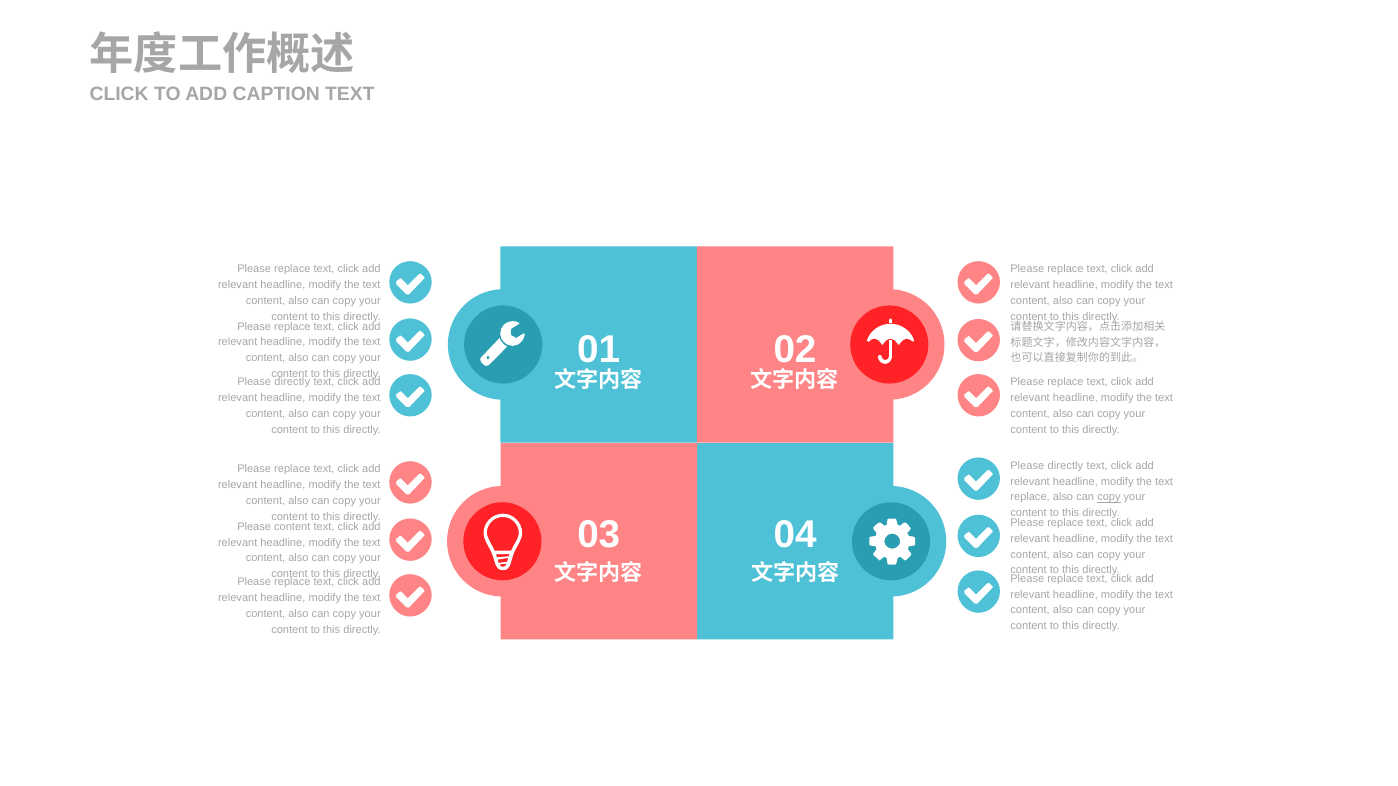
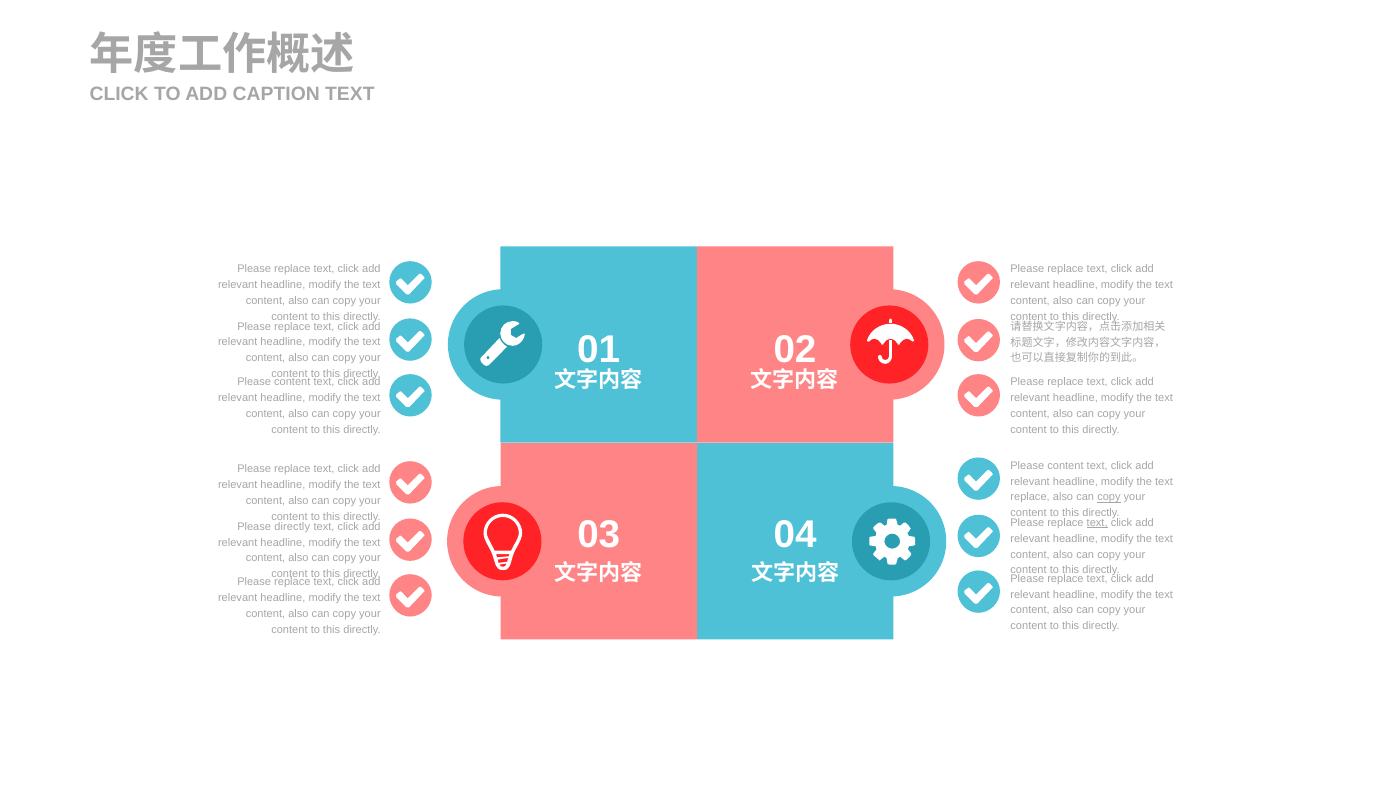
directly: directly -> content (292, 382)
directly: directly -> content (1065, 466)
text underline: none -> present (1097, 523)
Please content: content -> directly (292, 527)
